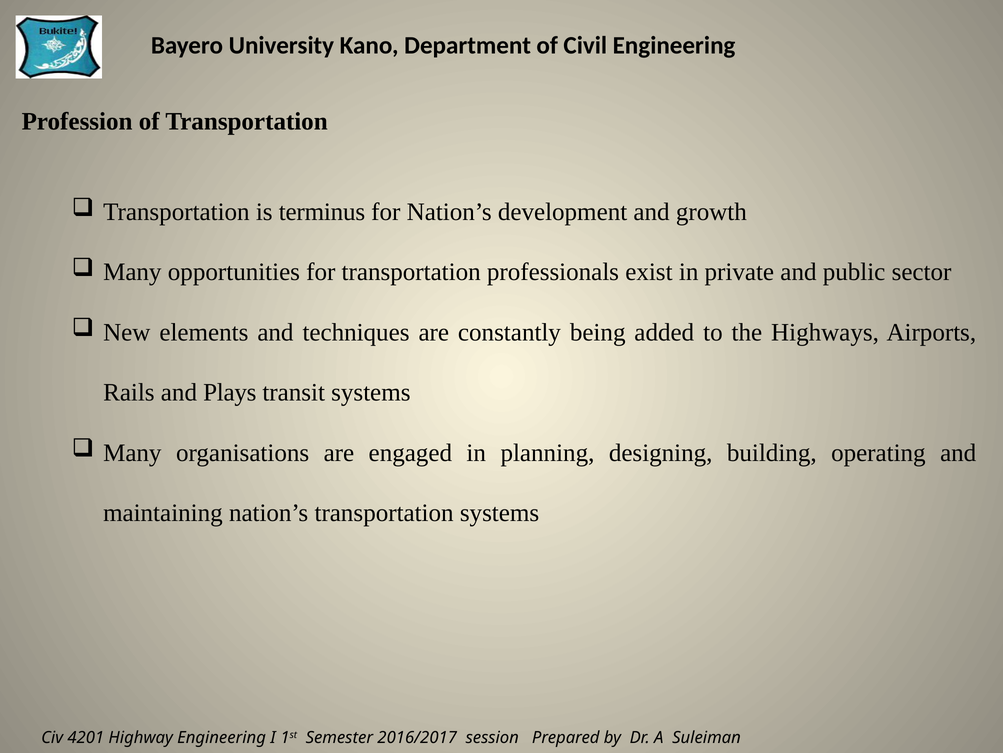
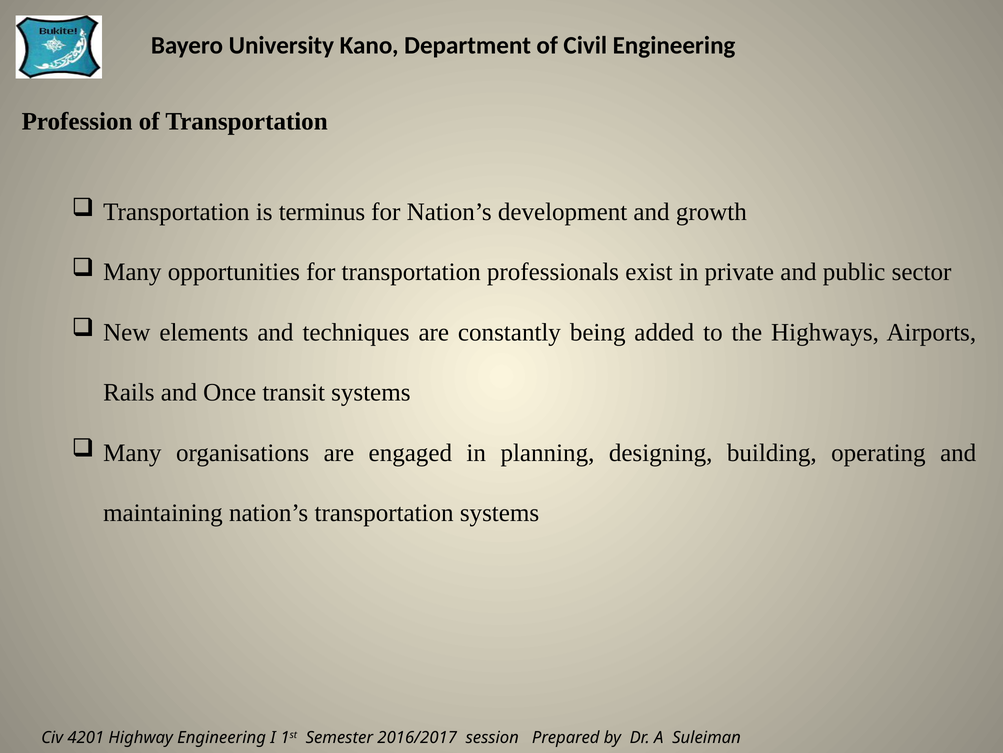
Plays: Plays -> Once (230, 392)
